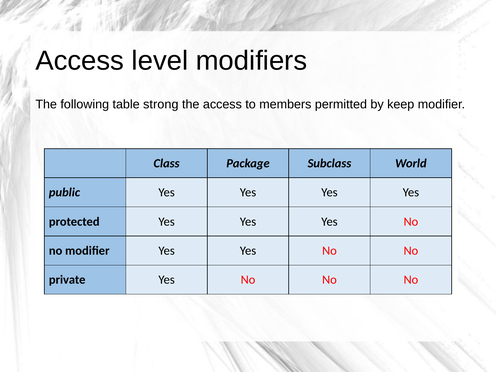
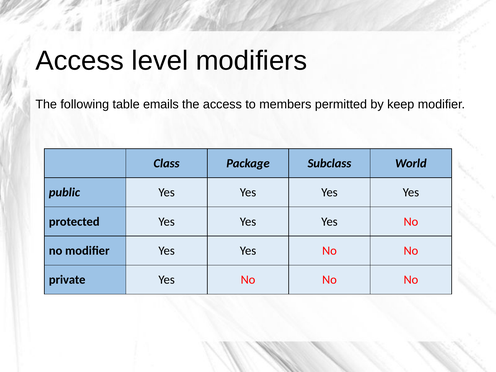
strong: strong -> emails (161, 104)
